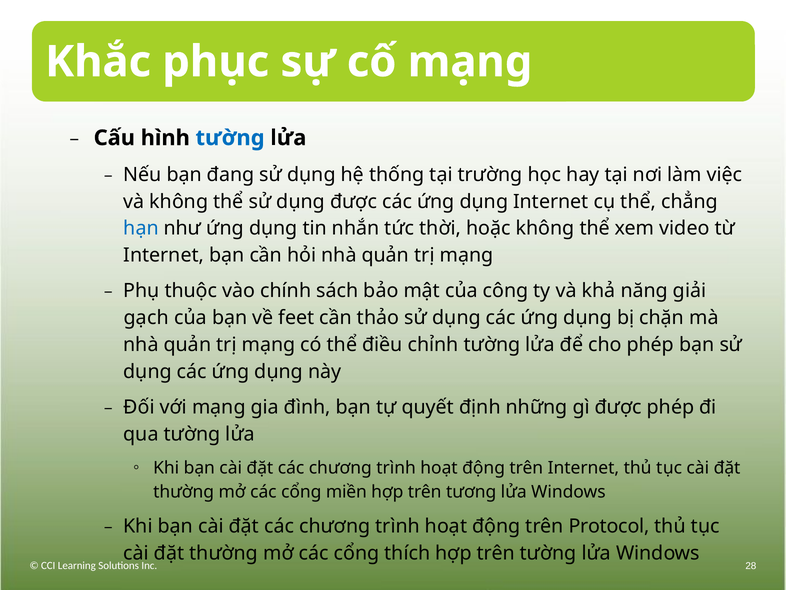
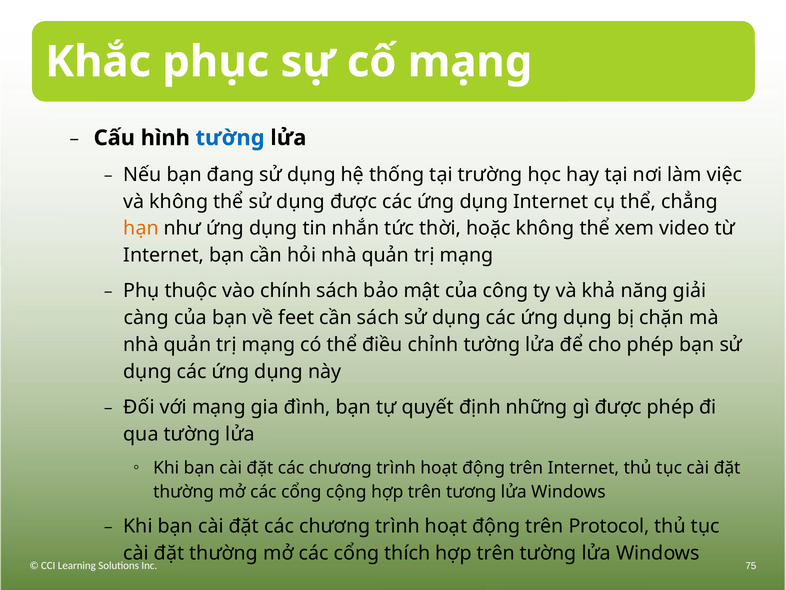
hạn colour: blue -> orange (141, 228)
gạch: gạch -> càng (146, 318)
cần thảo: thảo -> sách (378, 318)
miền: miền -> cộng (346, 491)
28: 28 -> 75 (751, 565)
